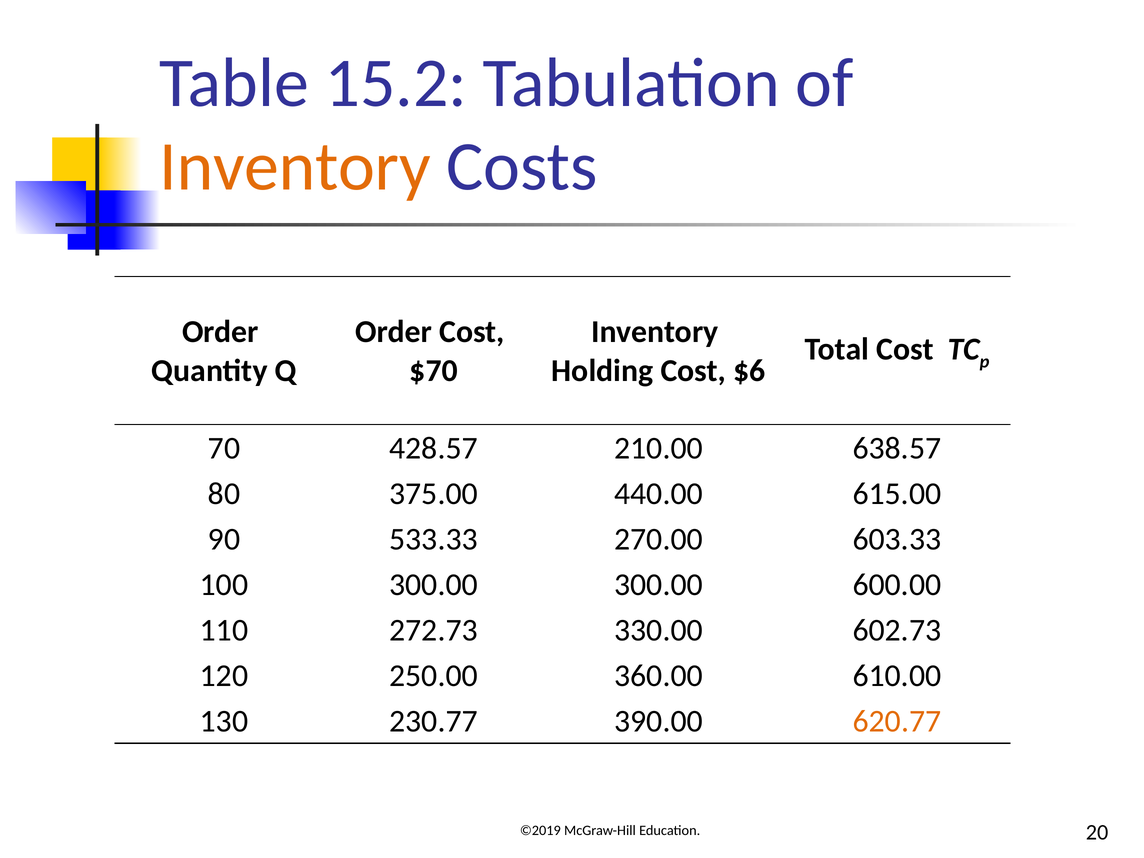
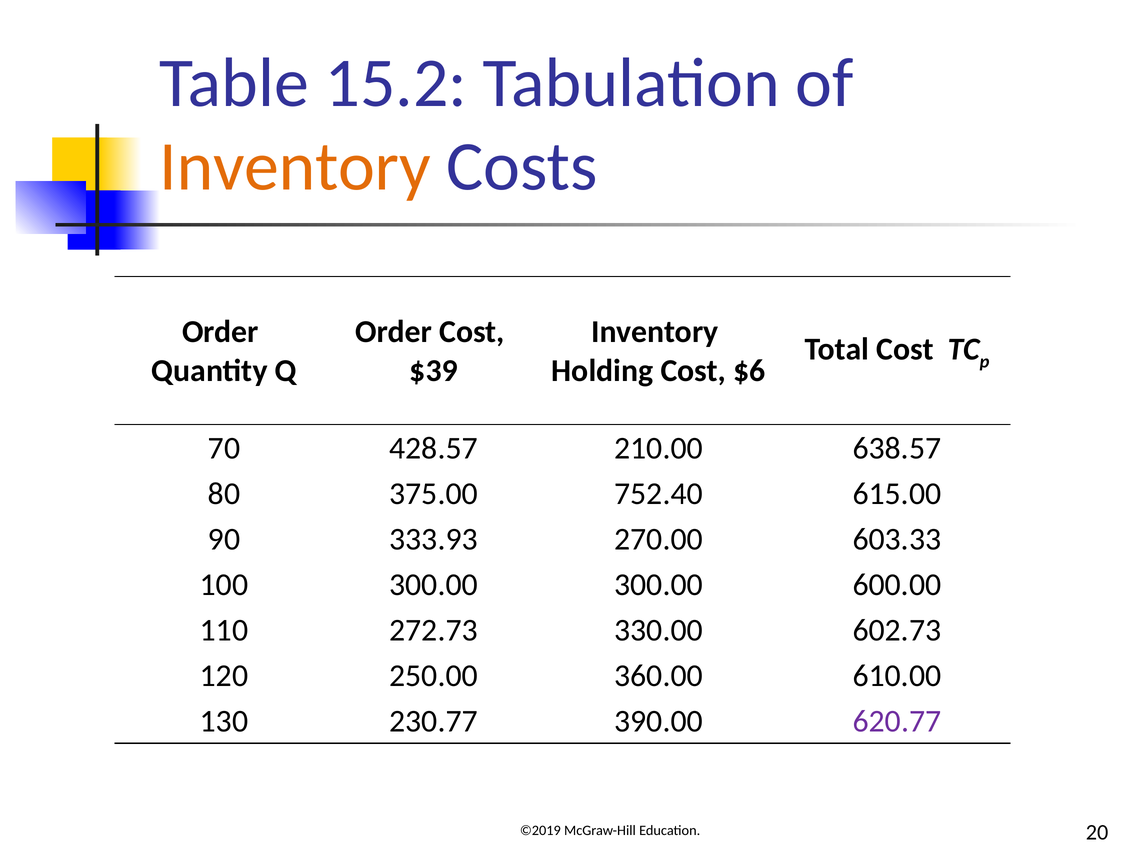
$70: $70 -> $39 (434, 371)
440.00: 440.00 -> 752.40 (659, 494)
533.33: 533.33 -> 333.93 (434, 539)
620.77 colour: orange -> purple (897, 721)
